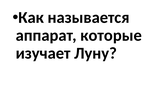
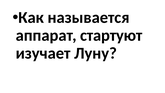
которые: которые -> стартуют (111, 35)
